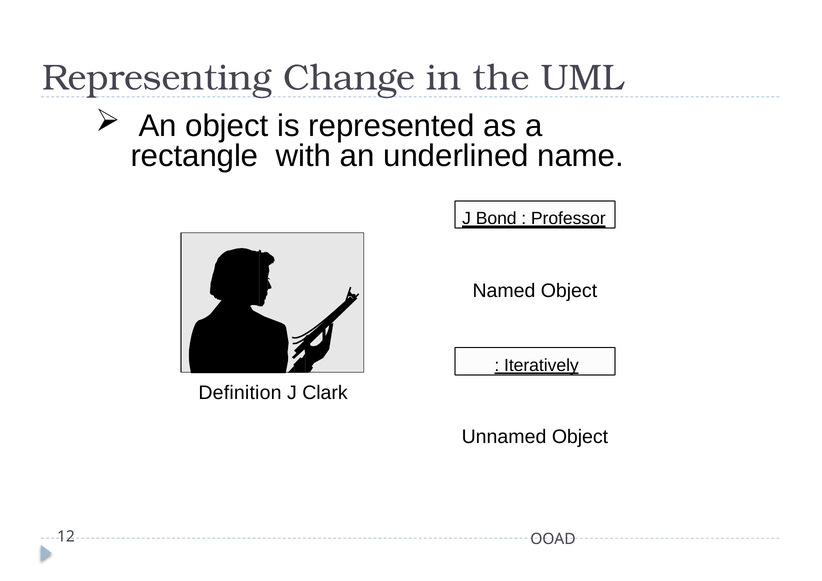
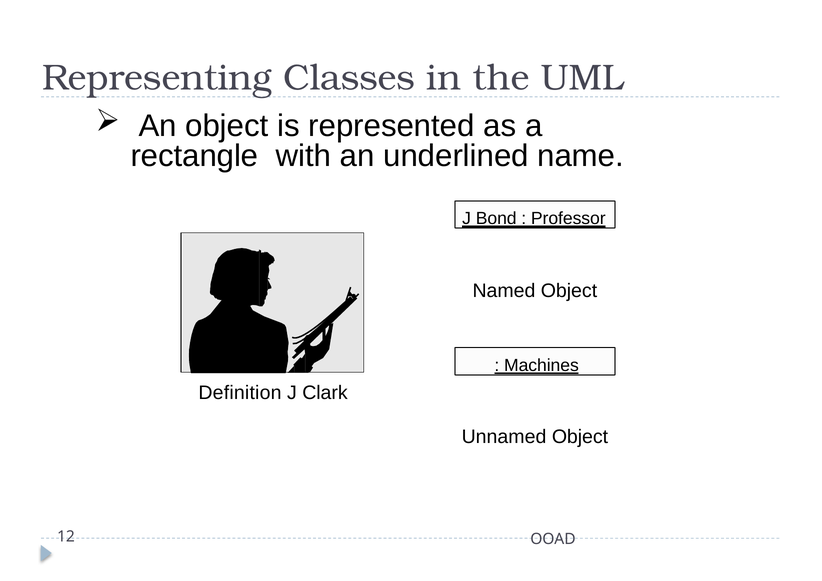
Change: Change -> Classes (349, 78)
Iteratively: Iteratively -> Machines (541, 366)
